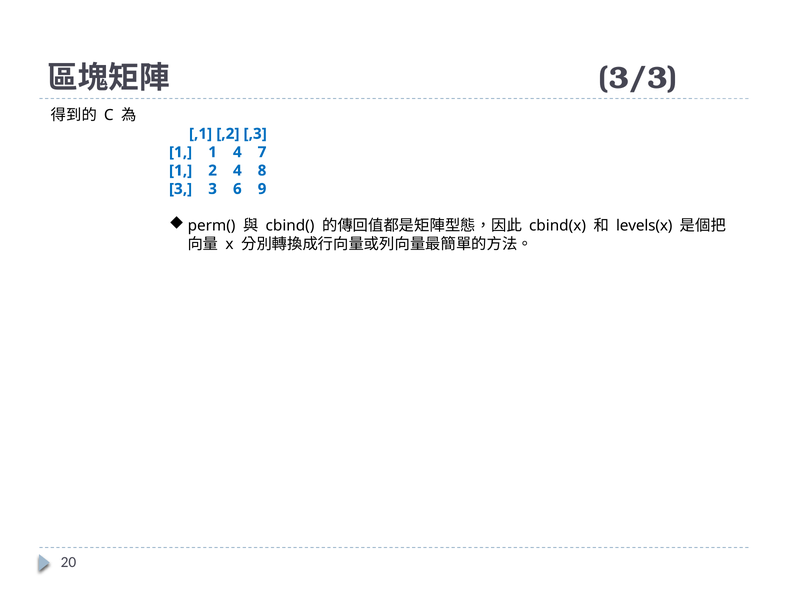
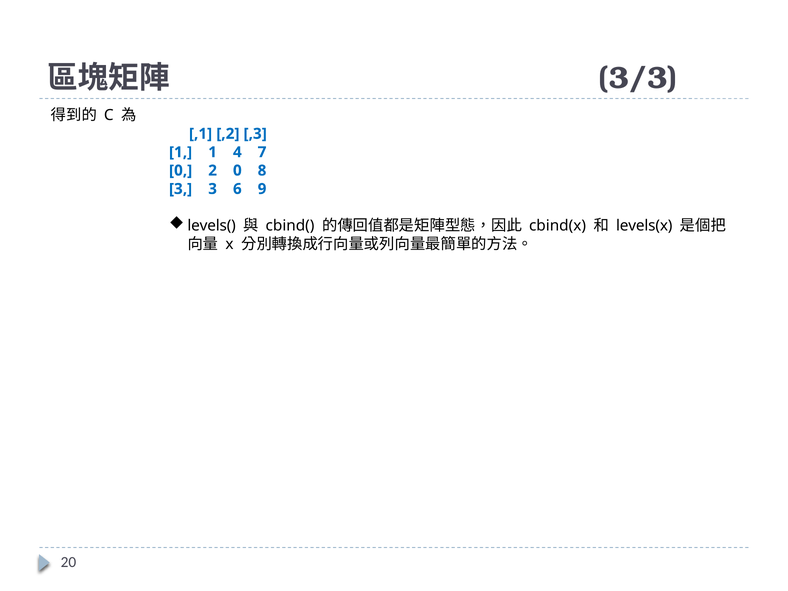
1: 1 -> 0 (181, 171)
2 4: 4 -> 0 (237, 171)
perm(: perm( -> levels( (212, 226)
